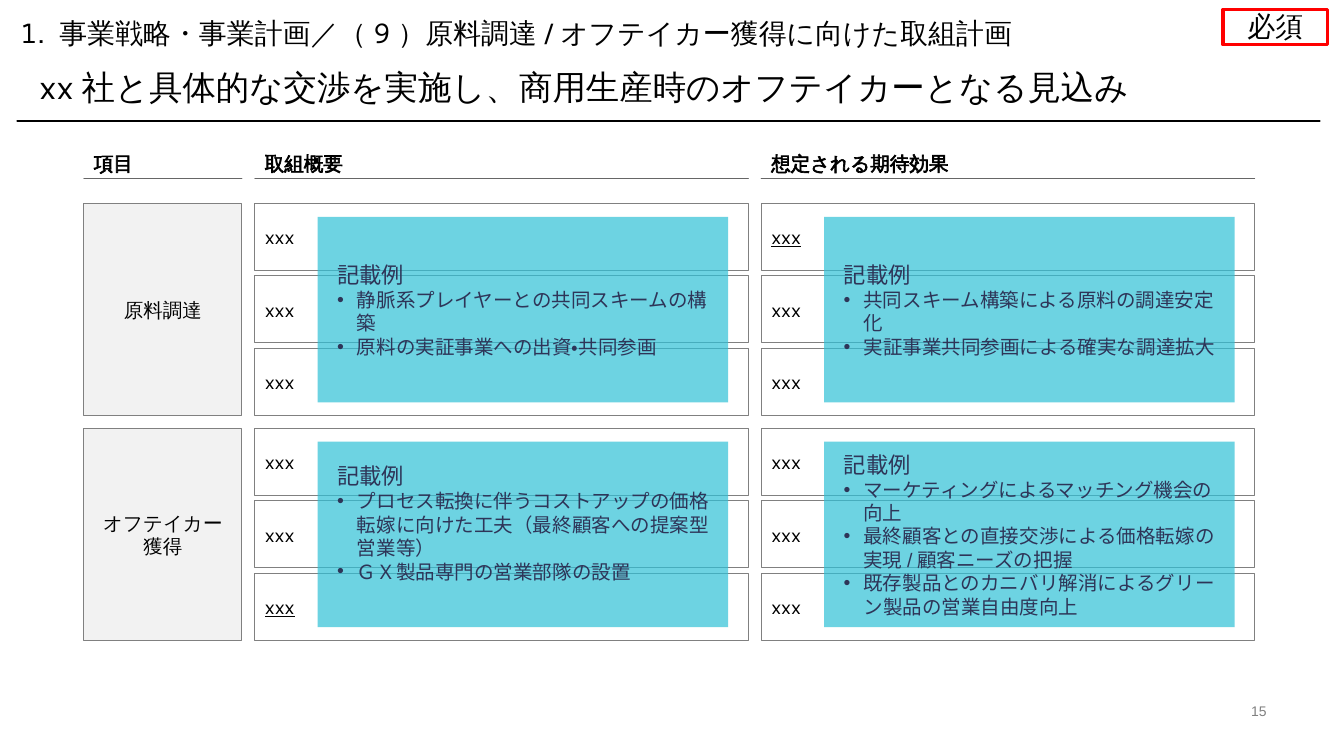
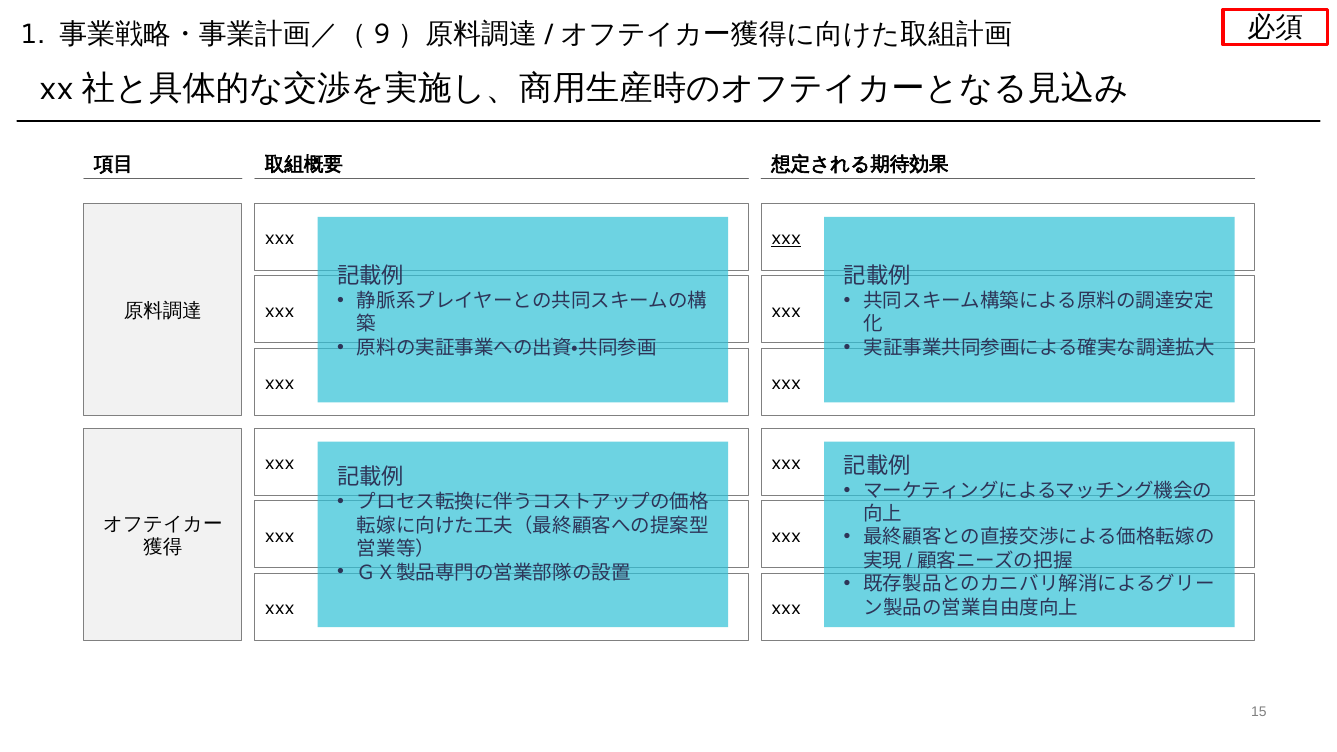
xxx underline: present -> none (280, 608)
